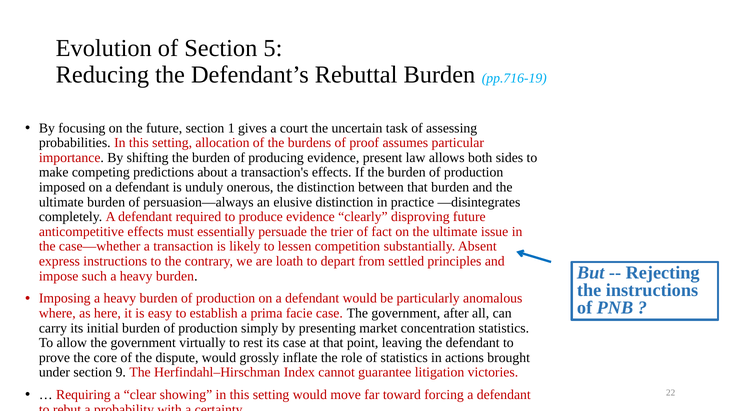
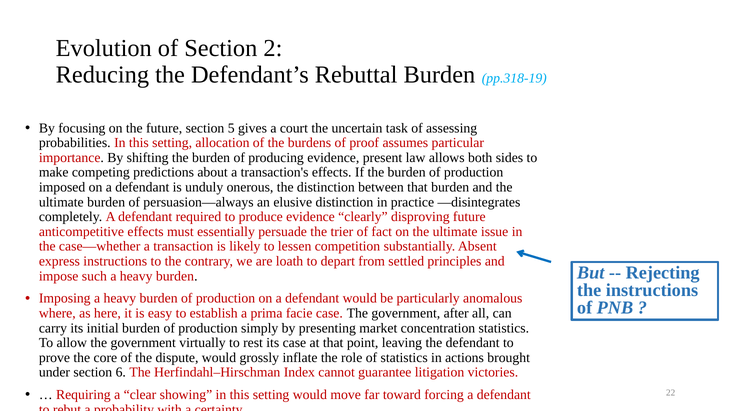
5: 5 -> 2 (273, 48)
pp.716-19: pp.716-19 -> pp.318-19 (514, 78)
1: 1 -> 5 (231, 128)
9: 9 -> 6 (121, 373)
